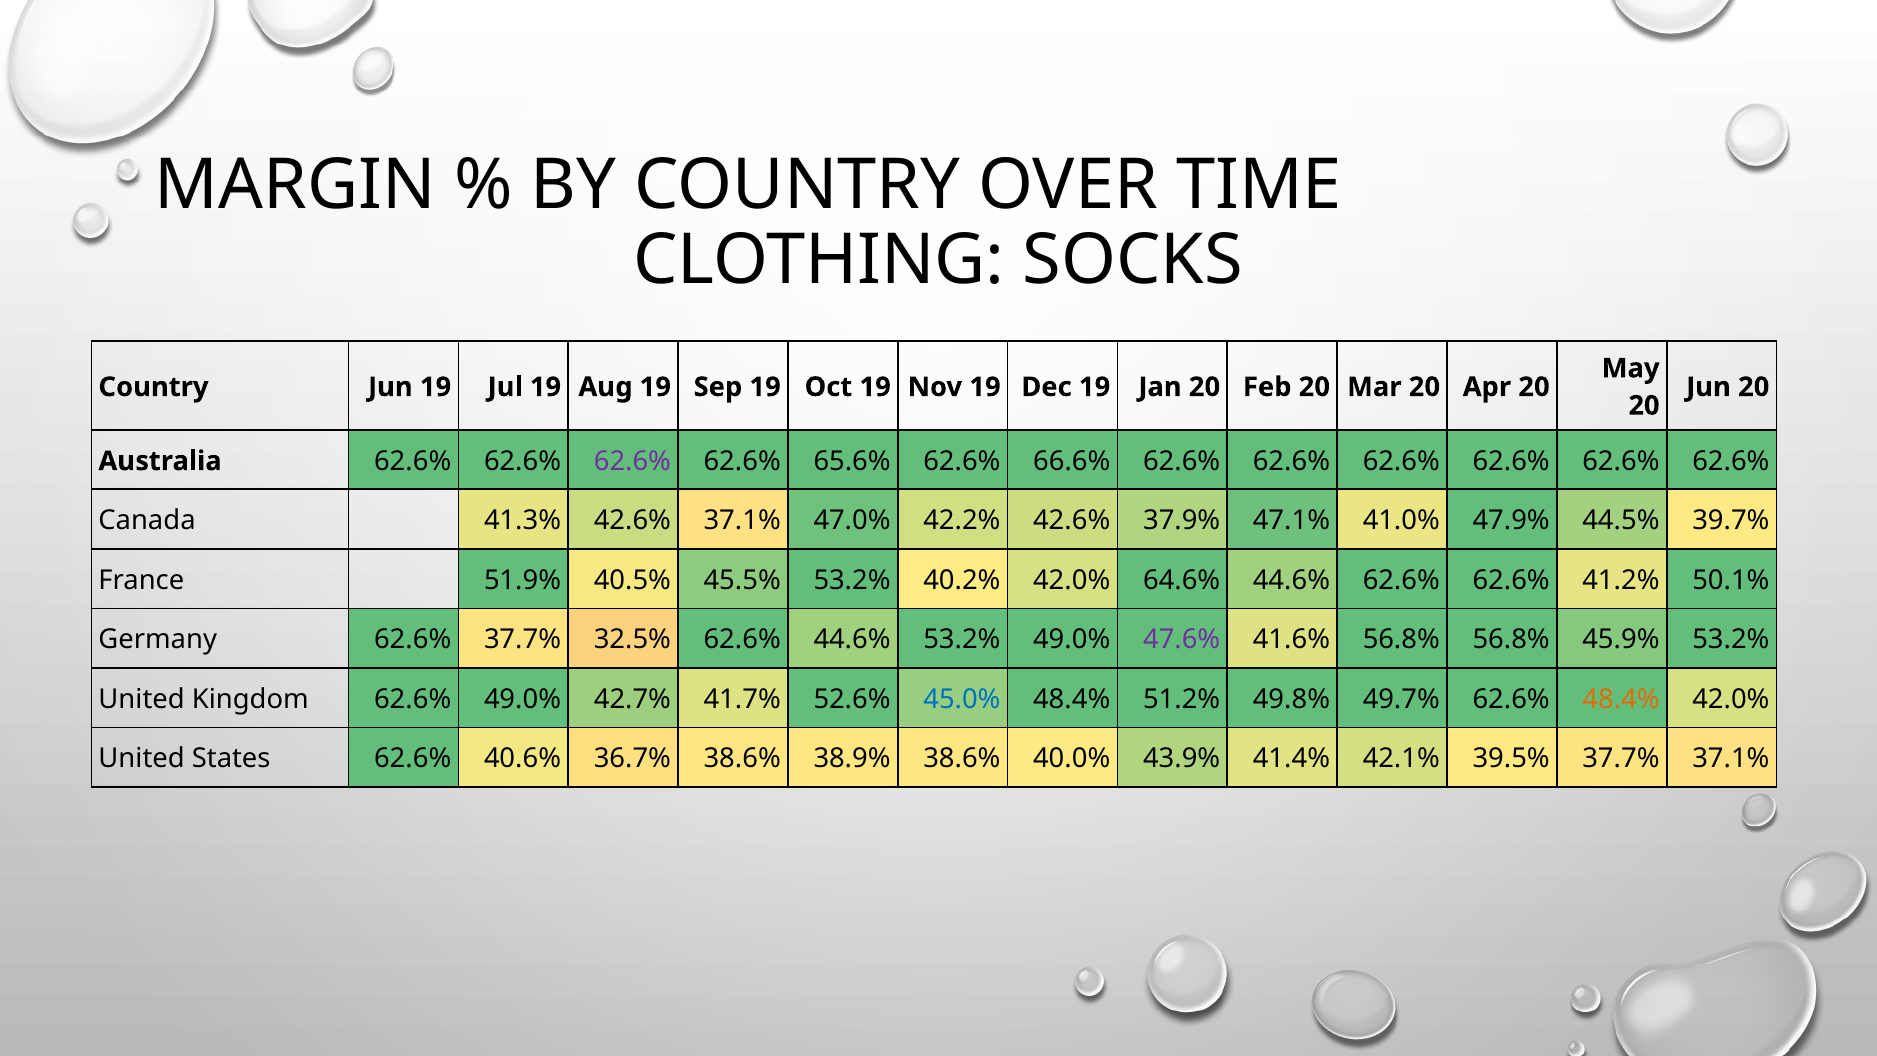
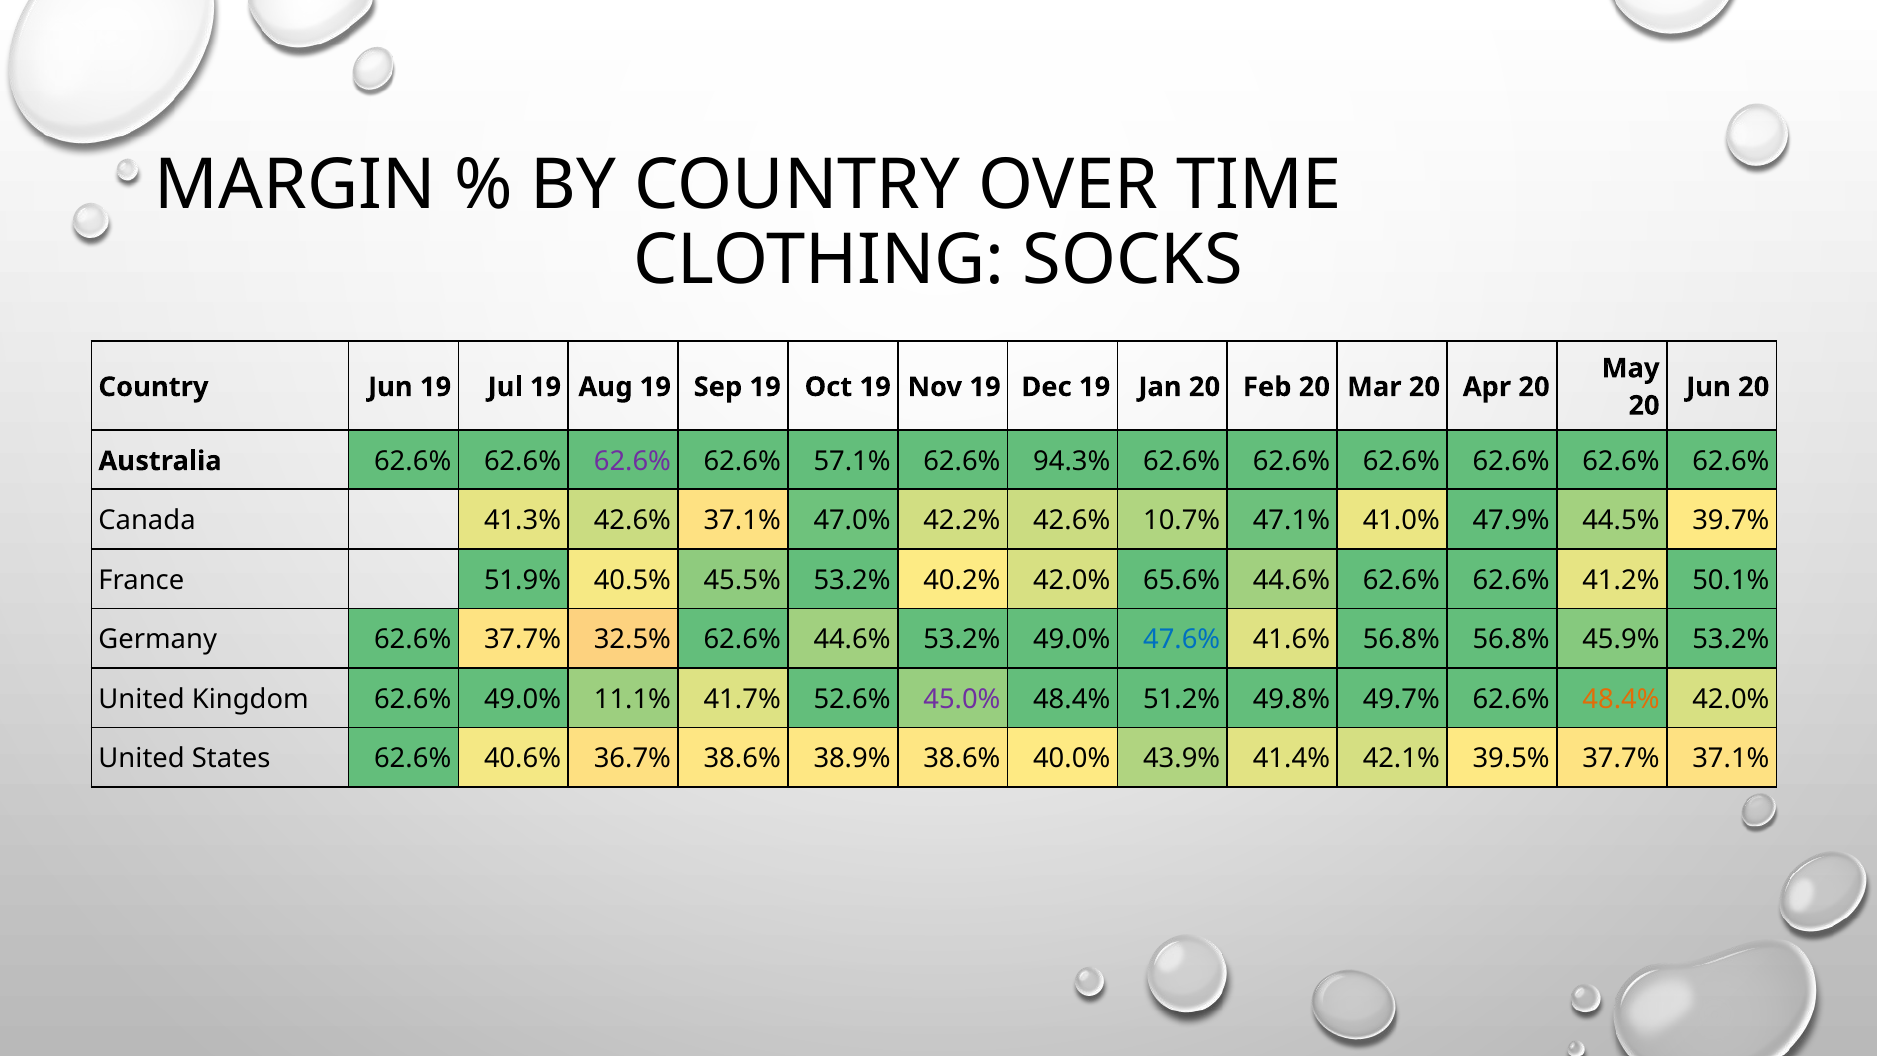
65.6%: 65.6% -> 57.1% (852, 461)
66.6%: 66.6% -> 94.3% (1072, 461)
37.9%: 37.9% -> 10.7% (1182, 521)
64.6%: 64.6% -> 65.6% (1182, 580)
47.6% colour: purple -> blue (1182, 640)
42.7%: 42.7% -> 11.1% (632, 699)
45.0% colour: blue -> purple (962, 699)
